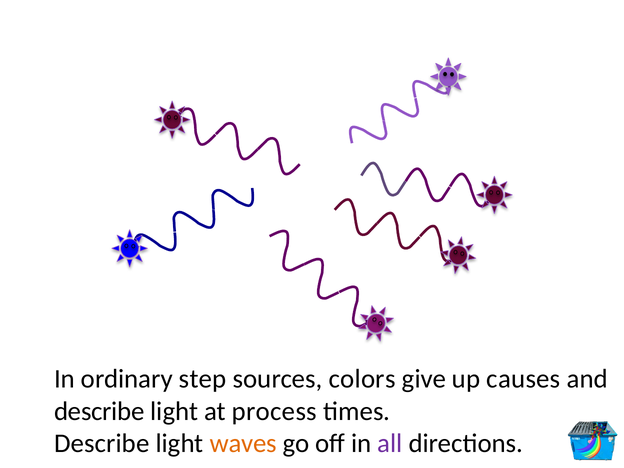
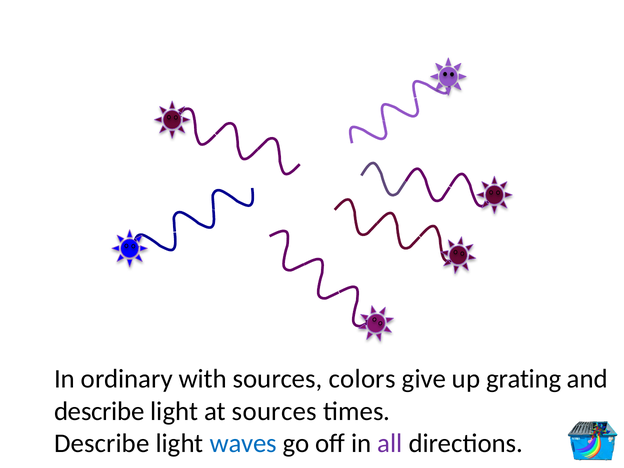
step: step -> with (203, 379)
causes: causes -> grating (524, 379)
at process: process -> sources (274, 411)
waves colour: orange -> blue (243, 444)
